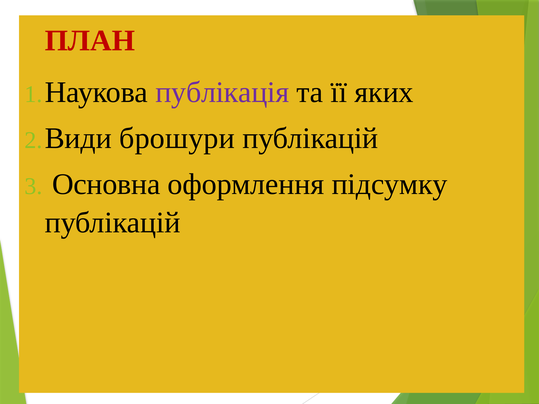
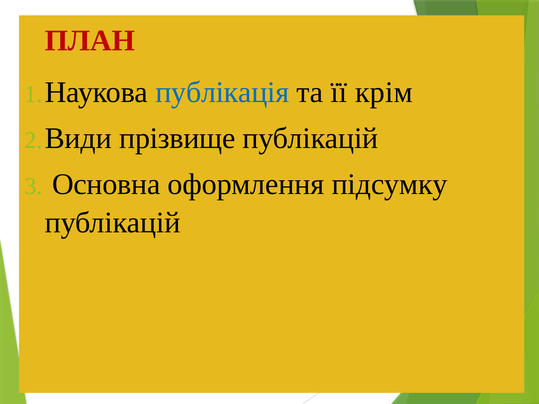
публікація colour: purple -> blue (222, 92)
яких: яких -> крім (384, 92)
брошури: брошури -> прізвище (177, 138)
